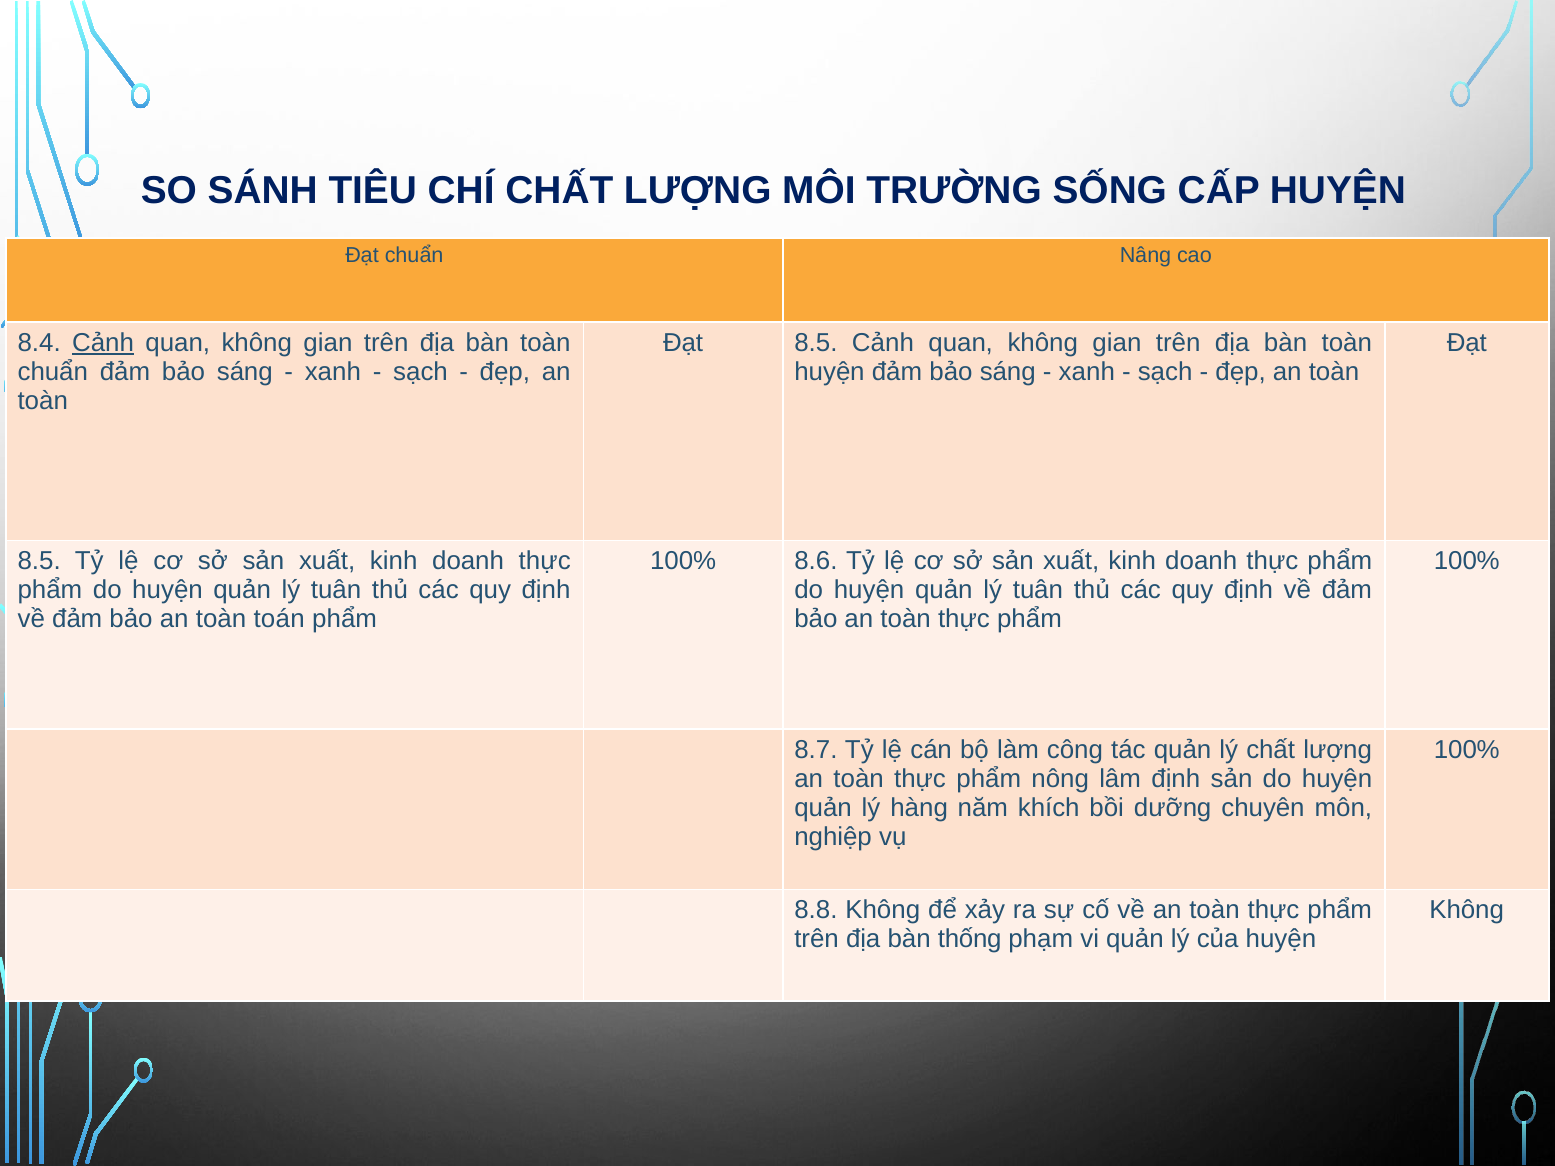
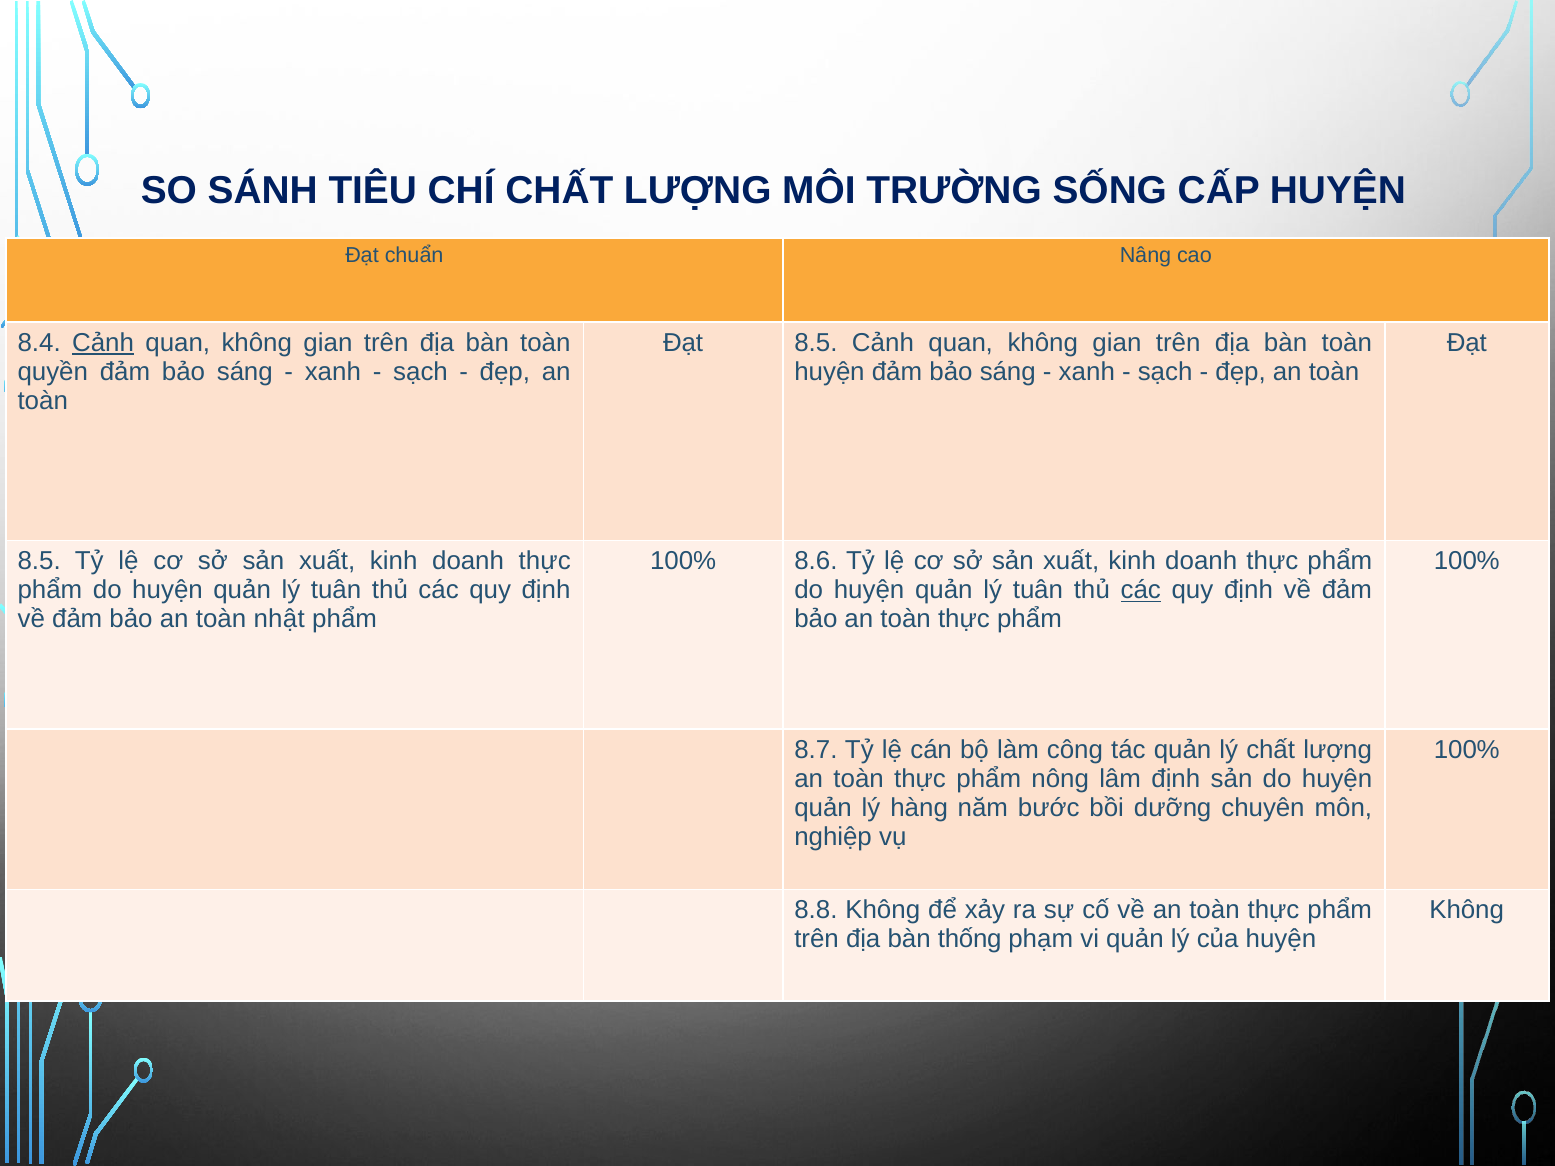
chuẩn: chuẩn -> quyền (53, 372)
các underline: none -> present (1141, 590)
toán: toán -> nhật (279, 619)
khích: khích -> bước (1049, 808)
